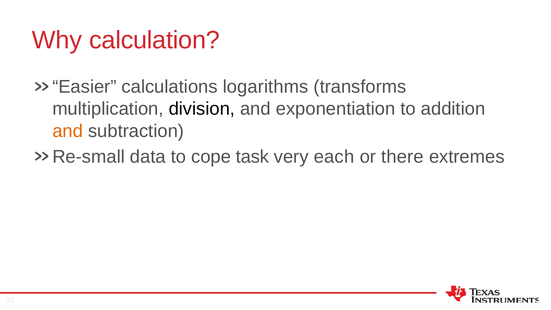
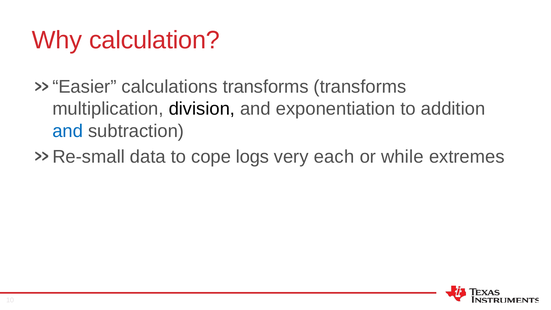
calculations logarithms: logarithms -> transforms (266, 87)
and colour: orange -> blue (68, 131)
task: task -> logs (253, 157)
there: there -> while (402, 157)
